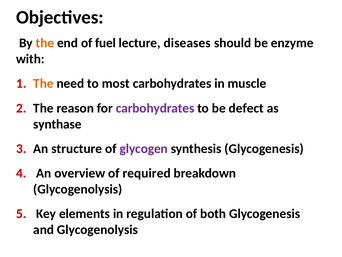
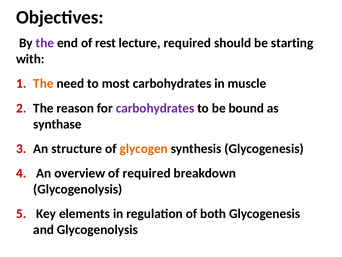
the colour: orange -> purple (45, 43)
fuel: fuel -> rest (106, 43)
lecture diseases: diseases -> required (187, 43)
enzyme: enzyme -> starting (292, 43)
defect: defect -> bound (246, 108)
glycogen colour: purple -> orange (144, 148)
